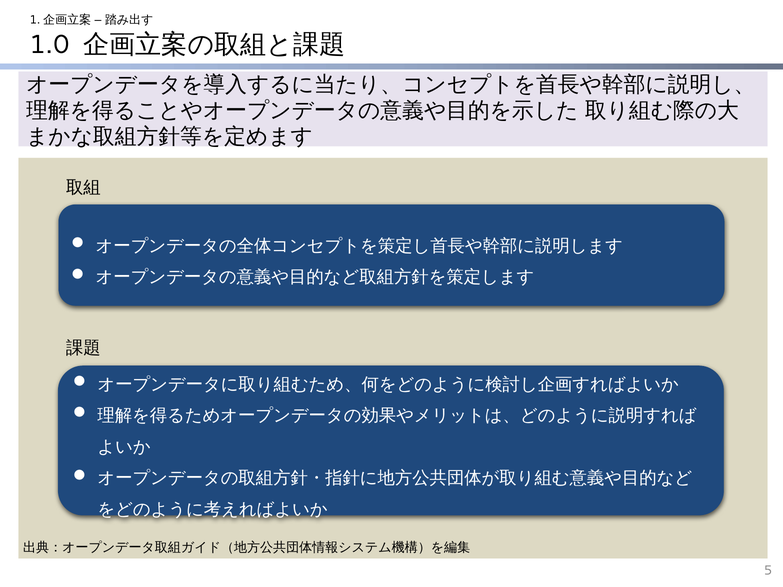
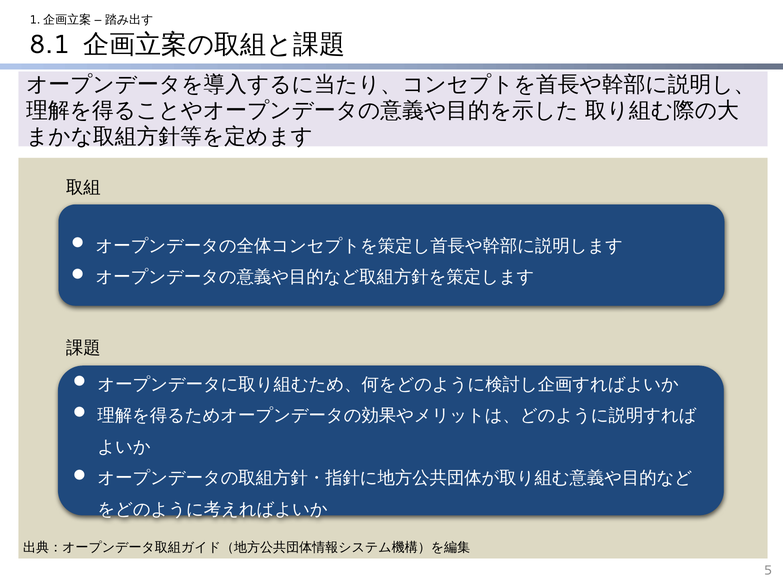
1.0: 1.0 -> 8.1 (50, 45)
